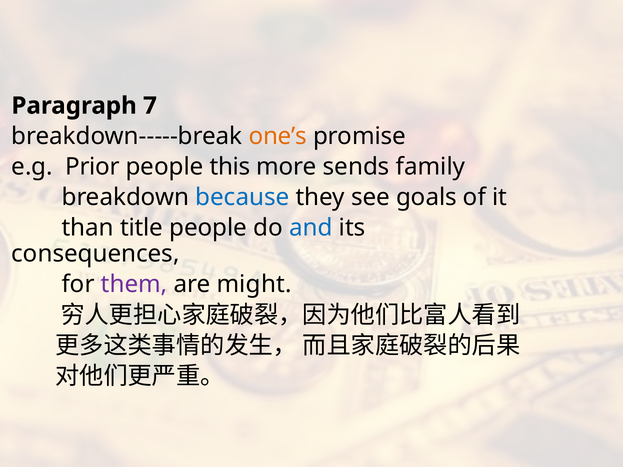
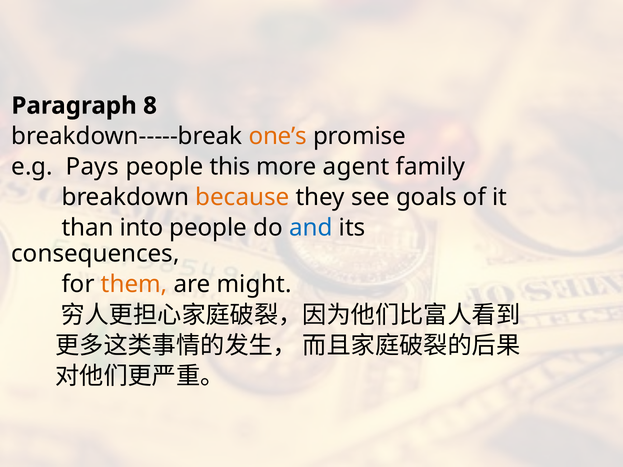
7: 7 -> 8 (150, 106)
Prior: Prior -> Pays (92, 167)
sends: sends -> agent (356, 167)
because colour: blue -> orange (242, 197)
title: title -> into (142, 228)
them colour: purple -> orange (134, 285)
